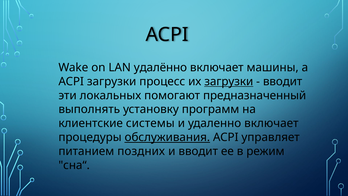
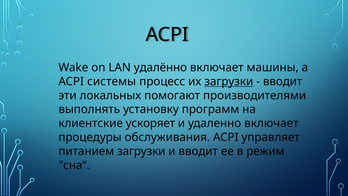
ACPI загрузки: загрузки -> системы (112, 81)
предназначенный: предназначенный -> производителями (255, 95)
системы: системы -> ускоряет (150, 123)
обслуживания underline: present -> none (167, 137)
питанием поздних: поздних -> загрузки (141, 151)
